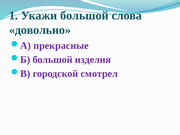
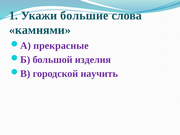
Укажи большой: большой -> большие (84, 16)
довольно: довольно -> камнями (40, 30)
смотрел: смотрел -> научить (99, 74)
